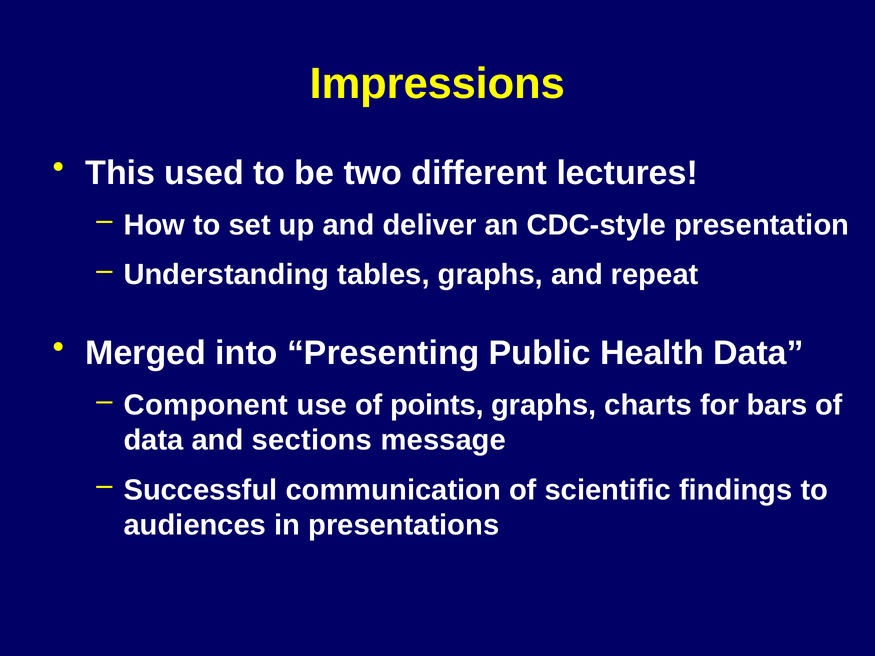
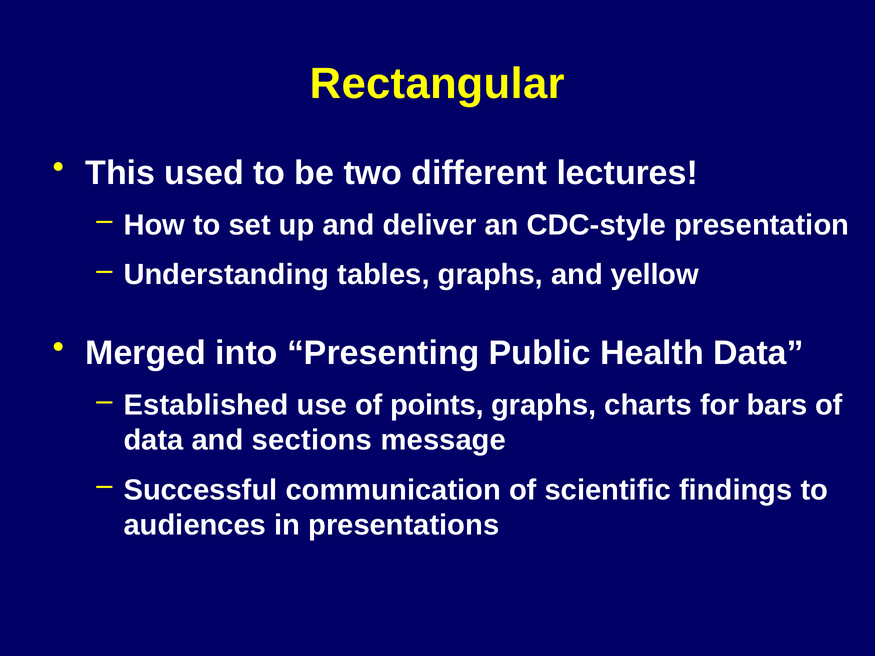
Impressions: Impressions -> Rectangular (437, 84)
repeat: repeat -> yellow (655, 275)
Component: Component -> Established (206, 406)
